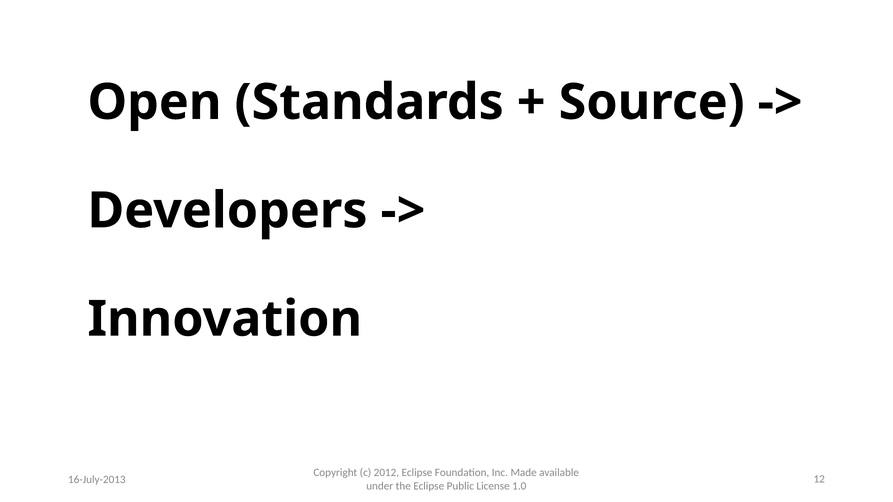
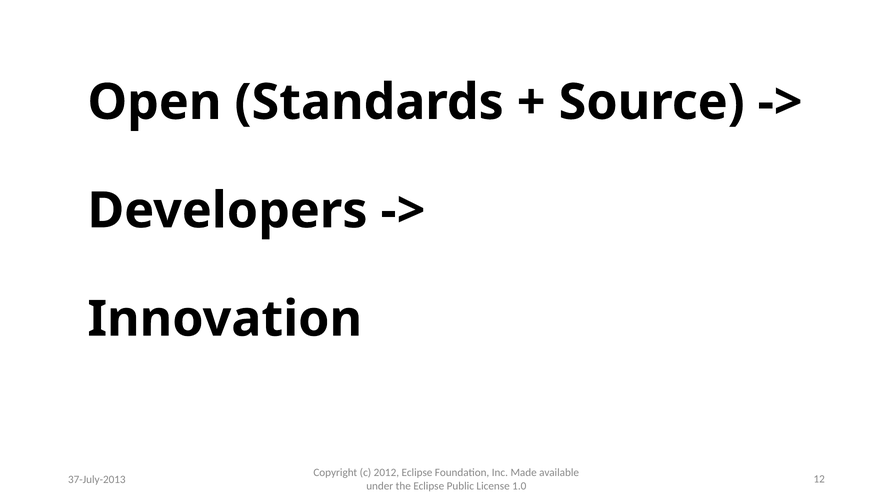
16-July-2013: 16-July-2013 -> 37-July-2013 (97, 480)
